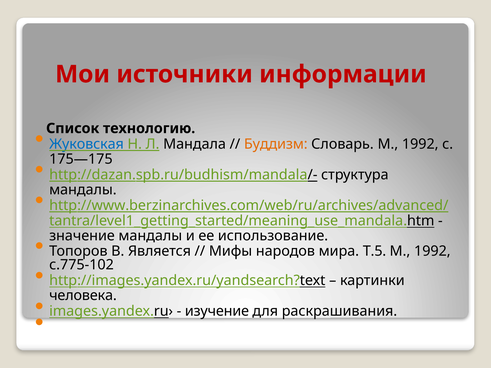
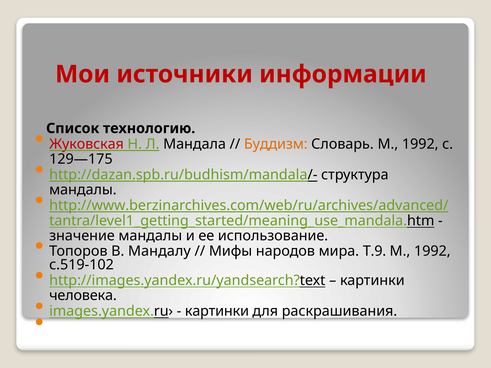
Жуковская colour: blue -> red (86, 144)
175—175: 175—175 -> 129—175 (81, 159)
Является: Является -> Мандалу (159, 251)
Т.5: Т.5 -> Т.9 (375, 251)
с.775-102: с.775-102 -> с.519-102 (82, 265)
изучение: изучение -> картинки (217, 311)
